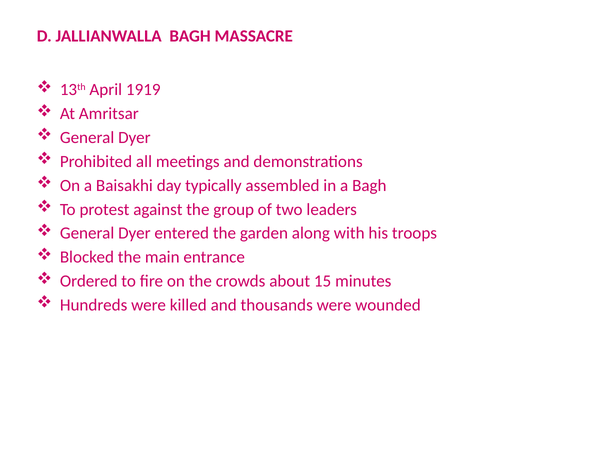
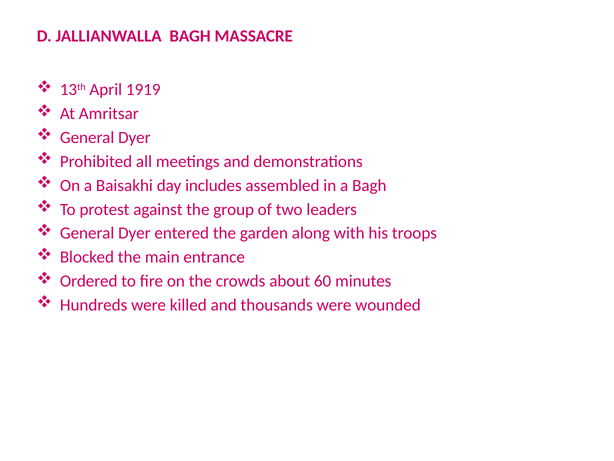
typically: typically -> includes (213, 185)
15: 15 -> 60 (323, 281)
